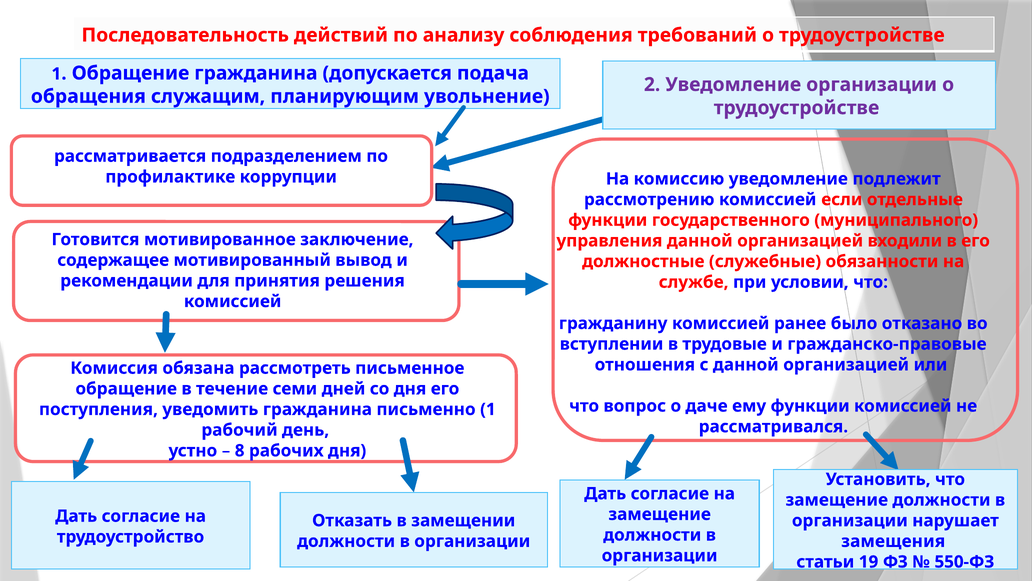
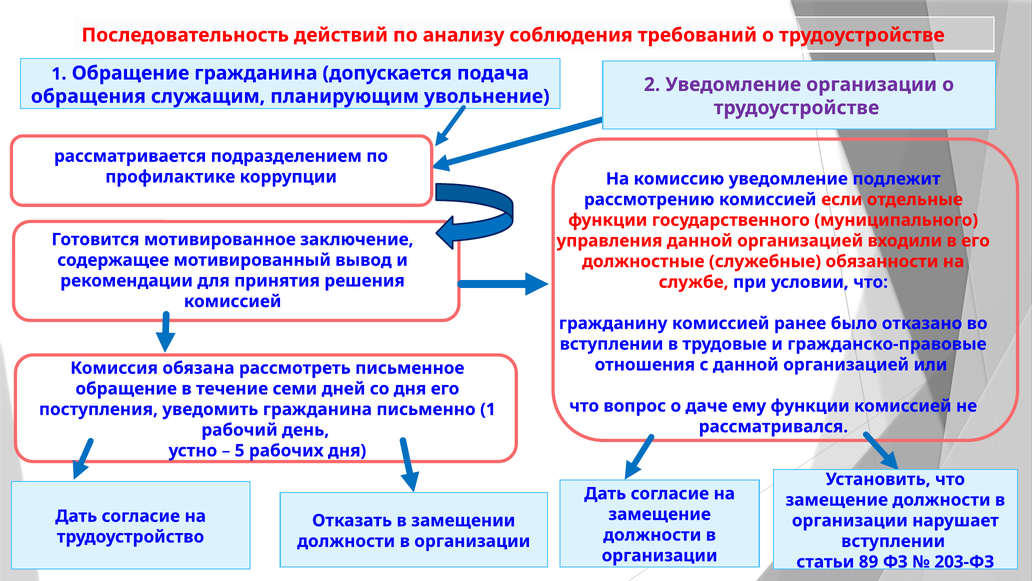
8: 8 -> 5 (240, 450)
замещения: замещения -> вступлении (893, 541)
19: 19 -> 89 (869, 561)
550-ФЗ: 550-ФЗ -> 203-ФЗ (964, 561)
